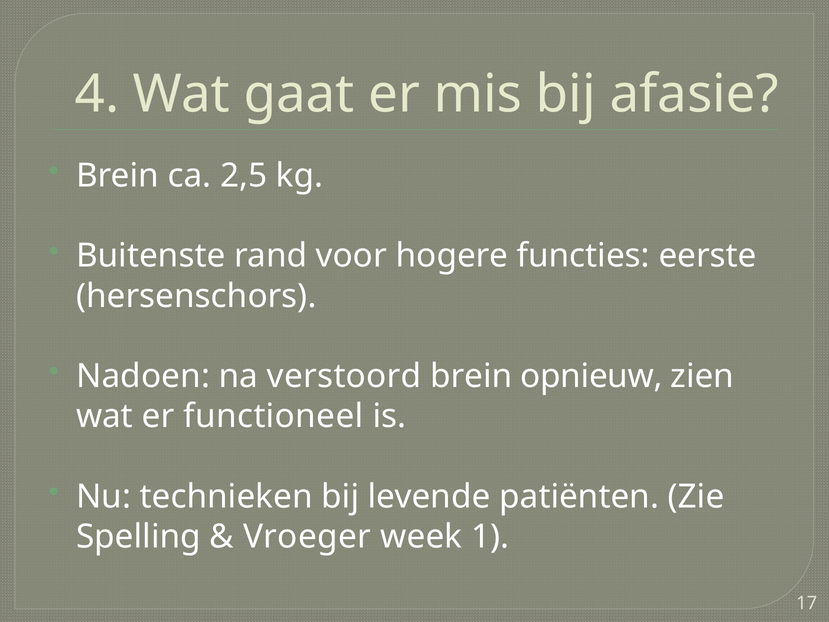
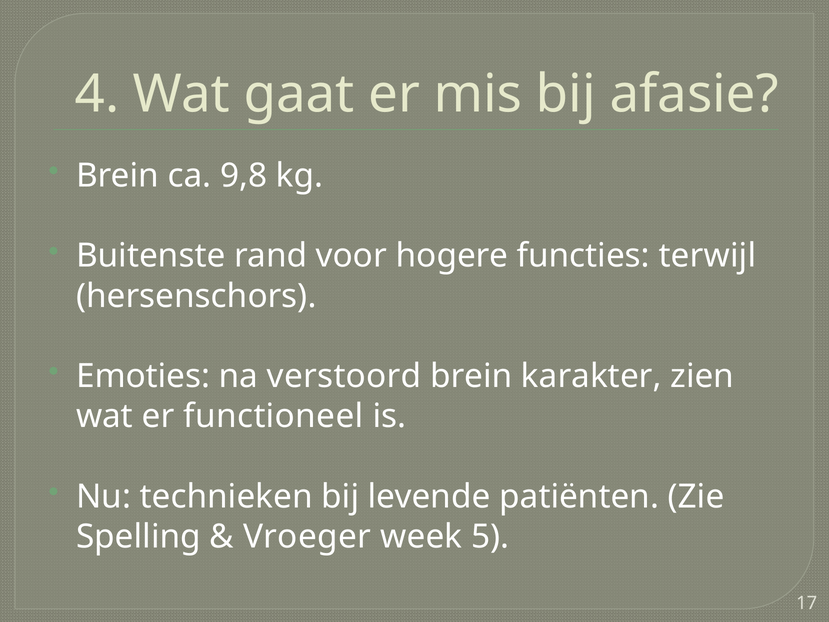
2,5: 2,5 -> 9,8 (244, 176)
eerste: eerste -> terwijl (707, 256)
Nadoen: Nadoen -> Emoties (143, 376)
opnieuw: opnieuw -> karakter (591, 376)
1: 1 -> 5 (490, 536)
